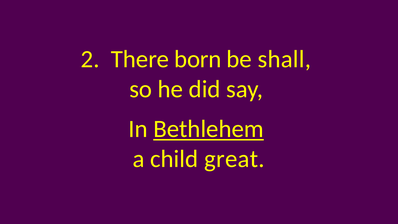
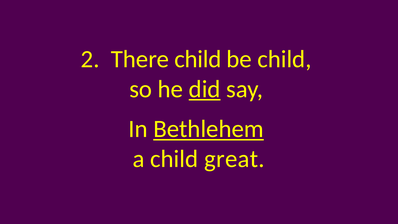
There born: born -> child (198, 59)
be shall: shall -> child (284, 59)
did underline: none -> present (205, 89)
